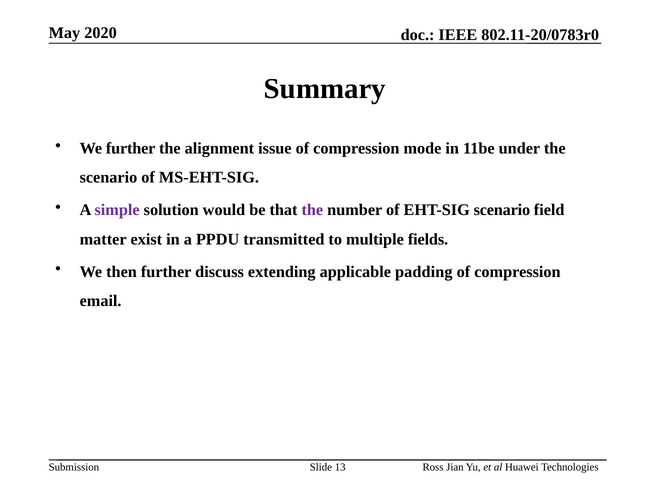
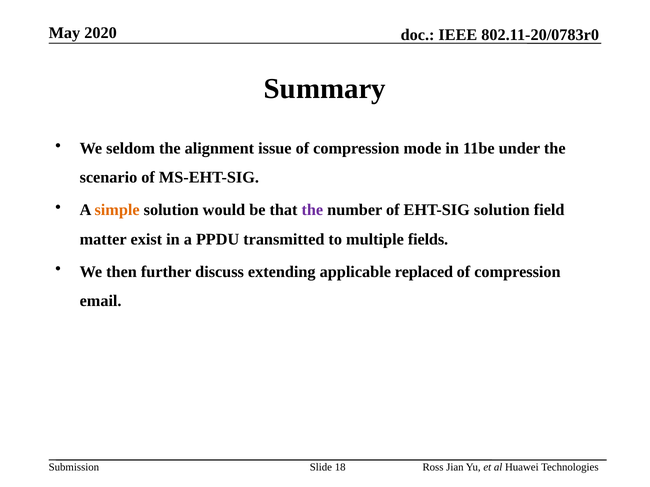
We further: further -> seldom (131, 148)
simple colour: purple -> orange (117, 210)
EHT-SIG scenario: scenario -> solution (502, 210)
padding: padding -> replaced (424, 272)
13: 13 -> 18 (340, 468)
